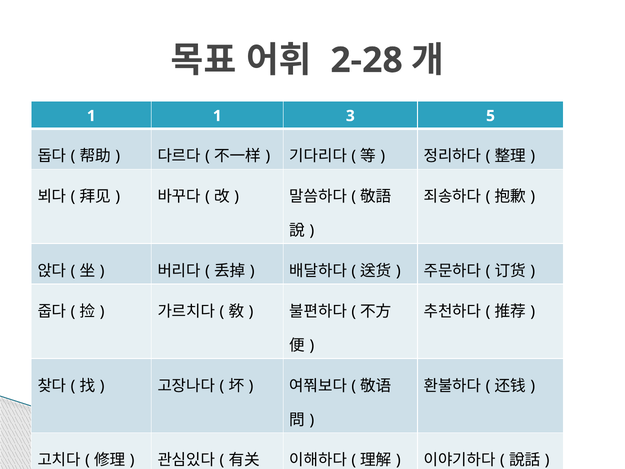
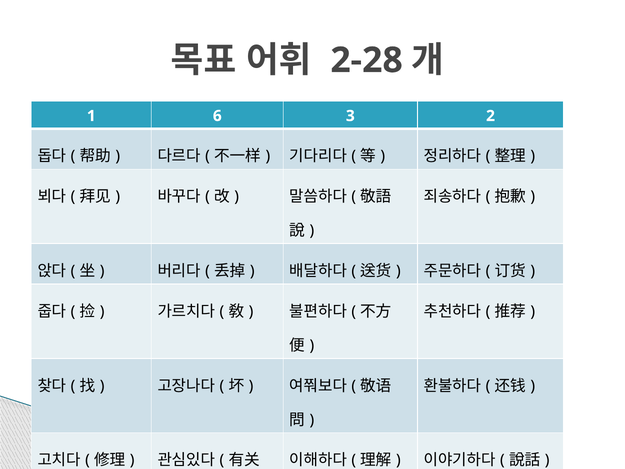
1 1: 1 -> 6 (217, 116)
5: 5 -> 2 (491, 116)
